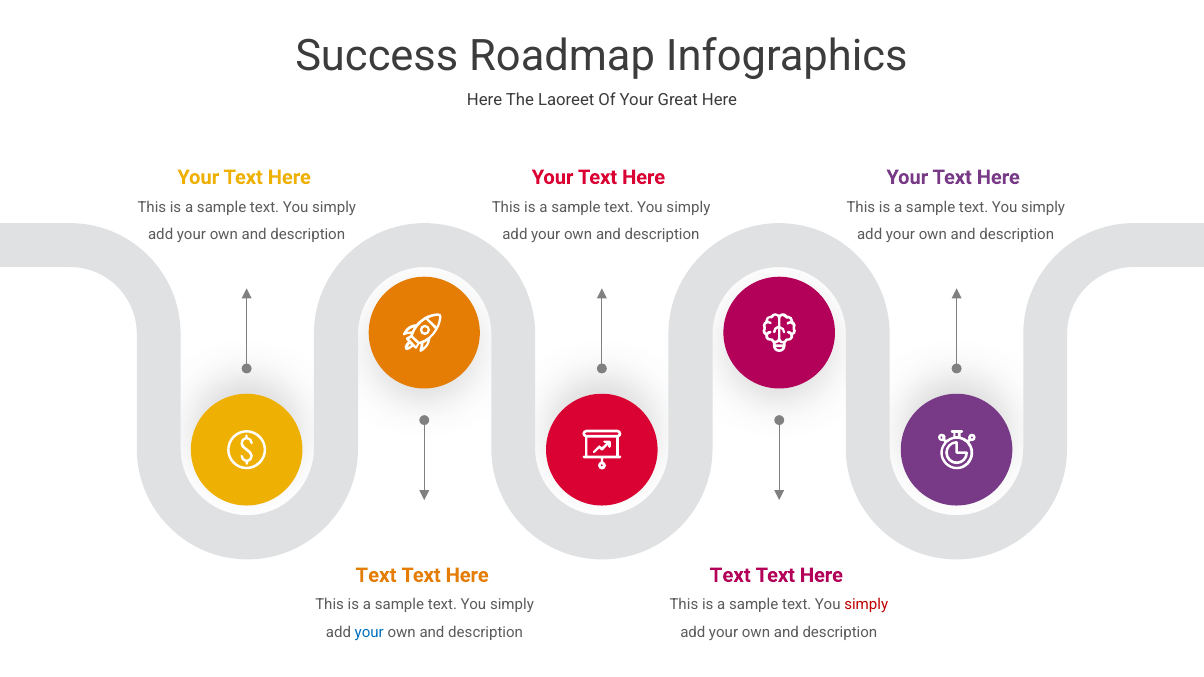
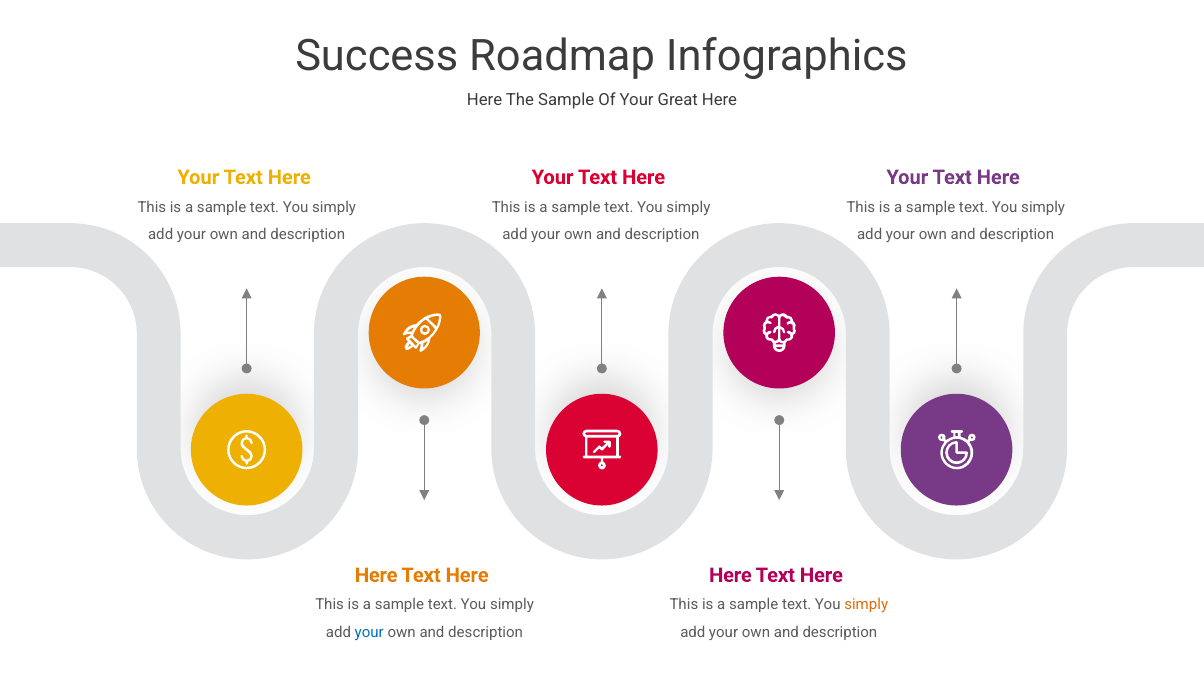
The Laoreet: Laoreet -> Sample (566, 100)
Text: Text -> Here (376, 575)
Text: Text -> Here (730, 575)
simply colour: red -> orange (866, 605)
